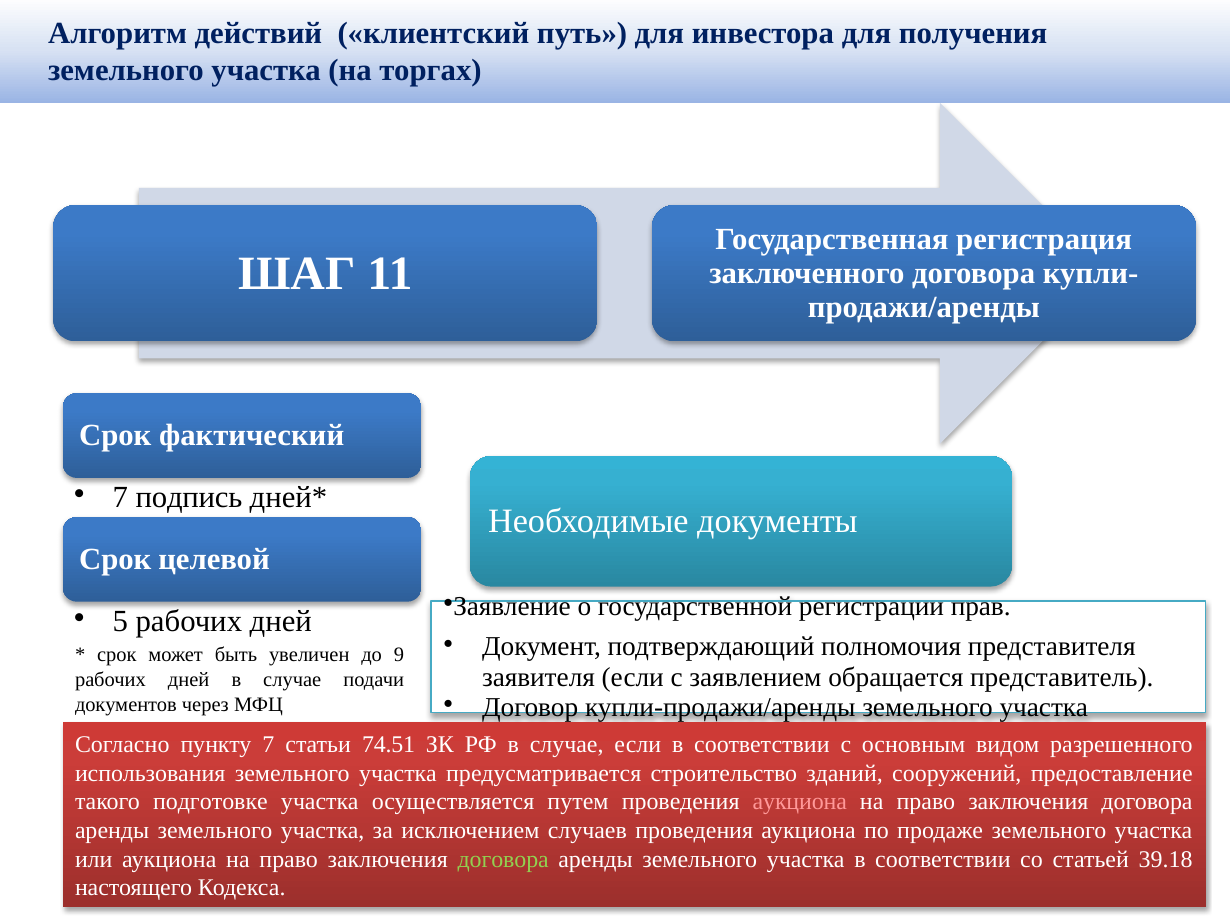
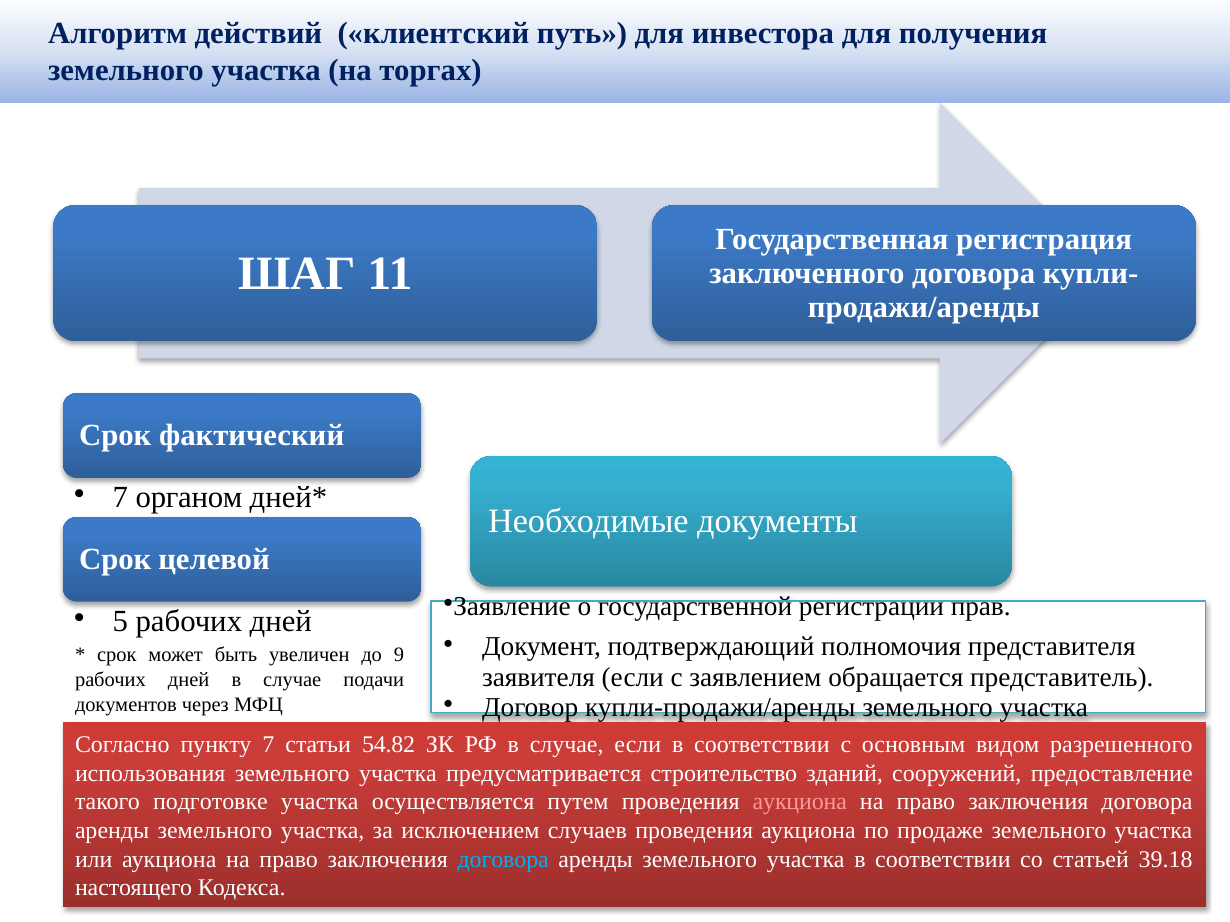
подпись: подпись -> органом (189, 498)
74.51: 74.51 -> 54.82 (389, 745)
договора colour: light green -> light blue (503, 860)
